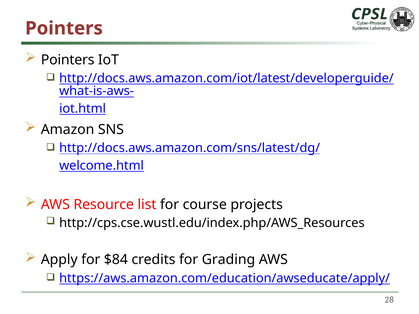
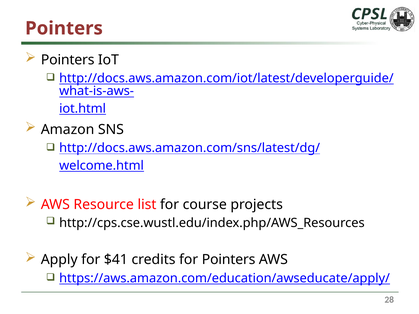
$84: $84 -> $41 (116, 260)
for Grading: Grading -> Pointers (229, 260)
